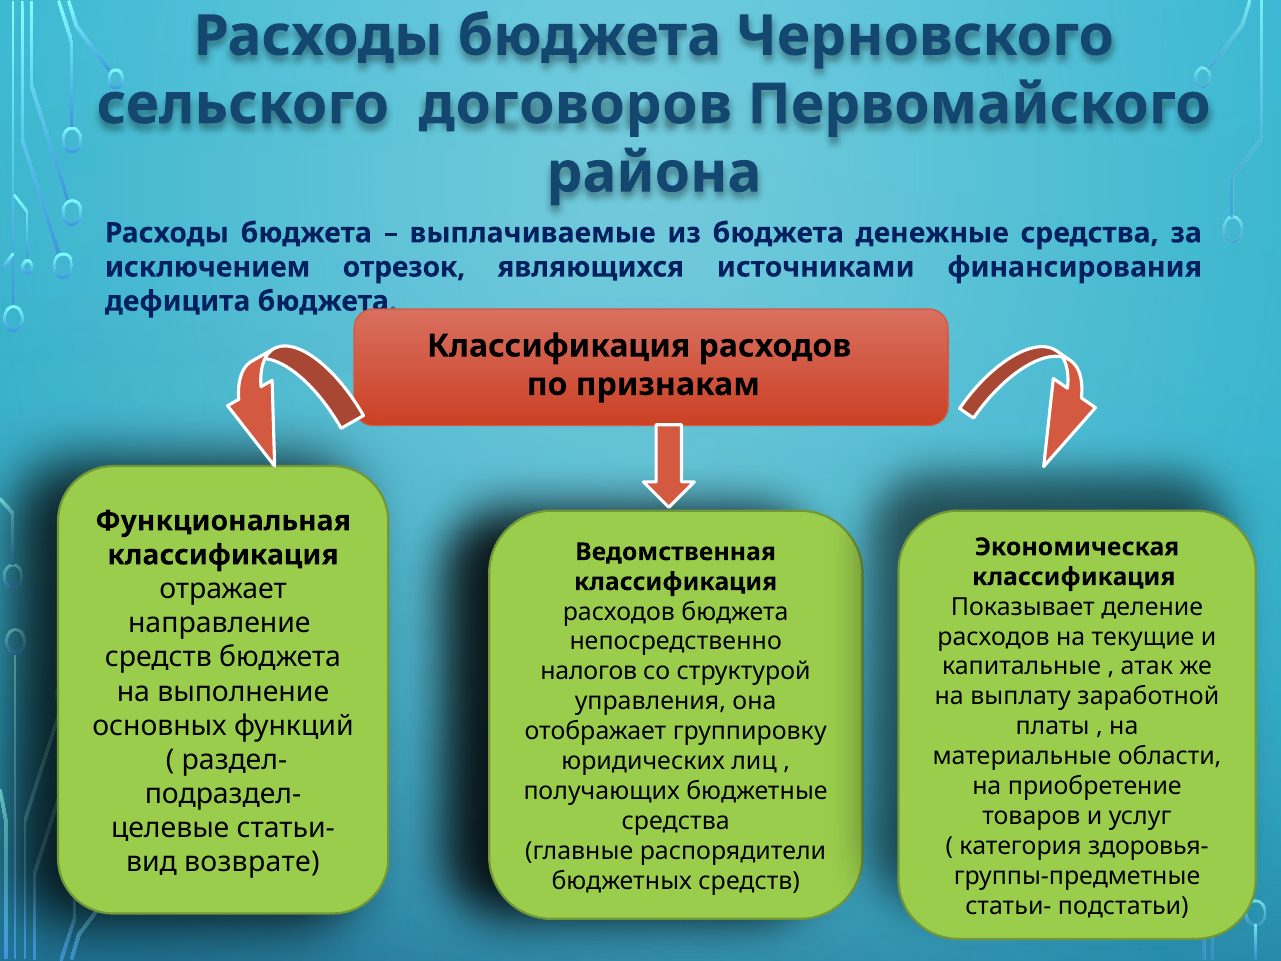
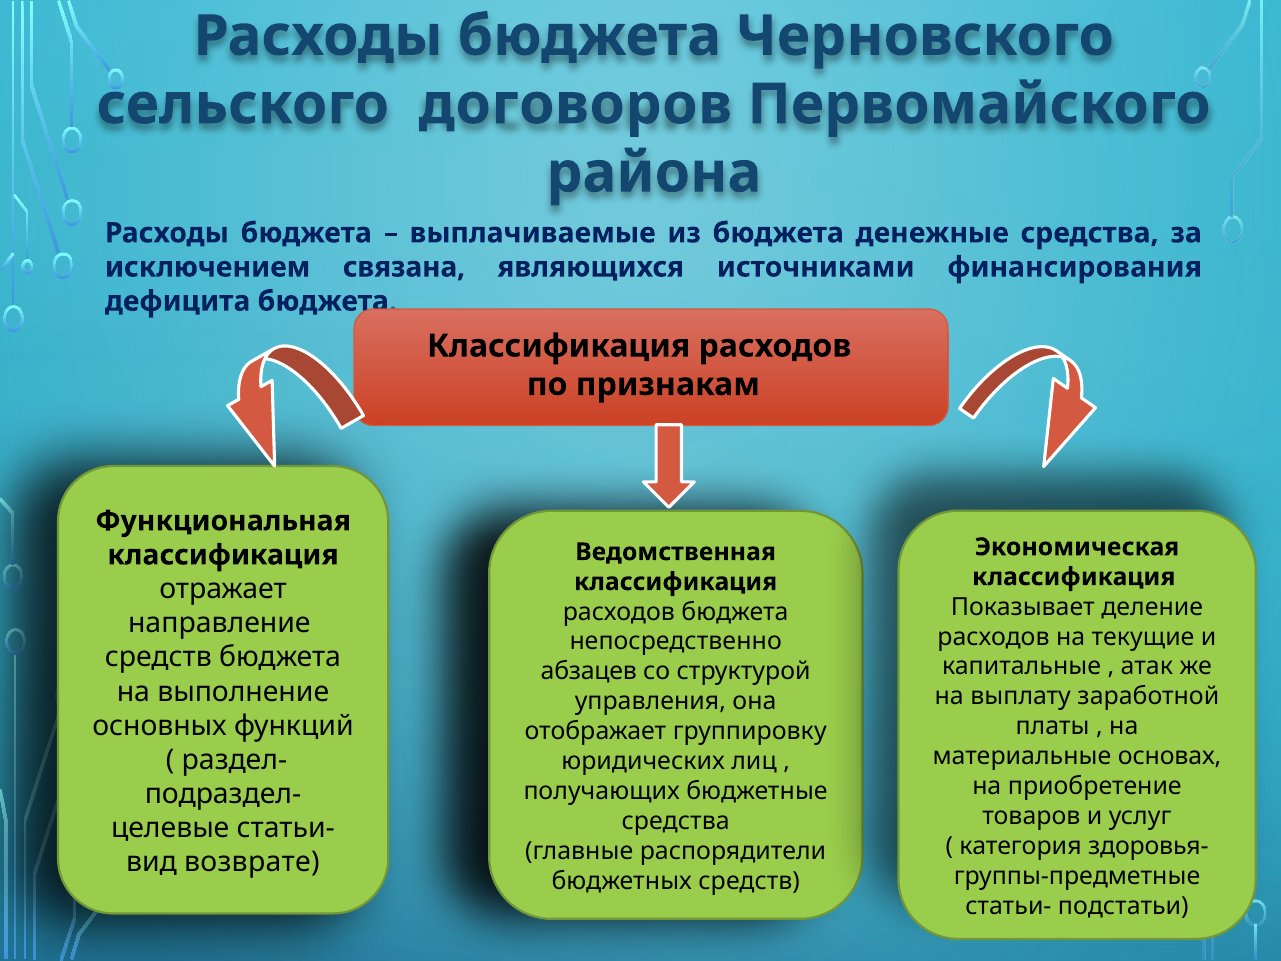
отрезок: отрезок -> связана (404, 267)
налогов: налогов -> абзацев (589, 671)
области: области -> основах (1170, 756)
